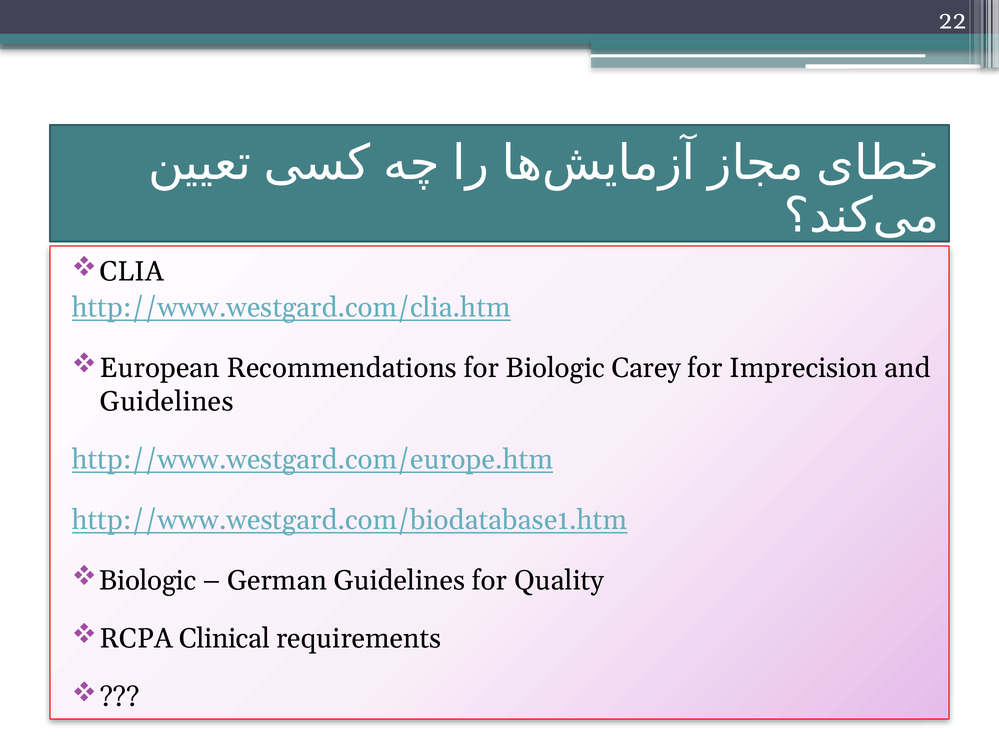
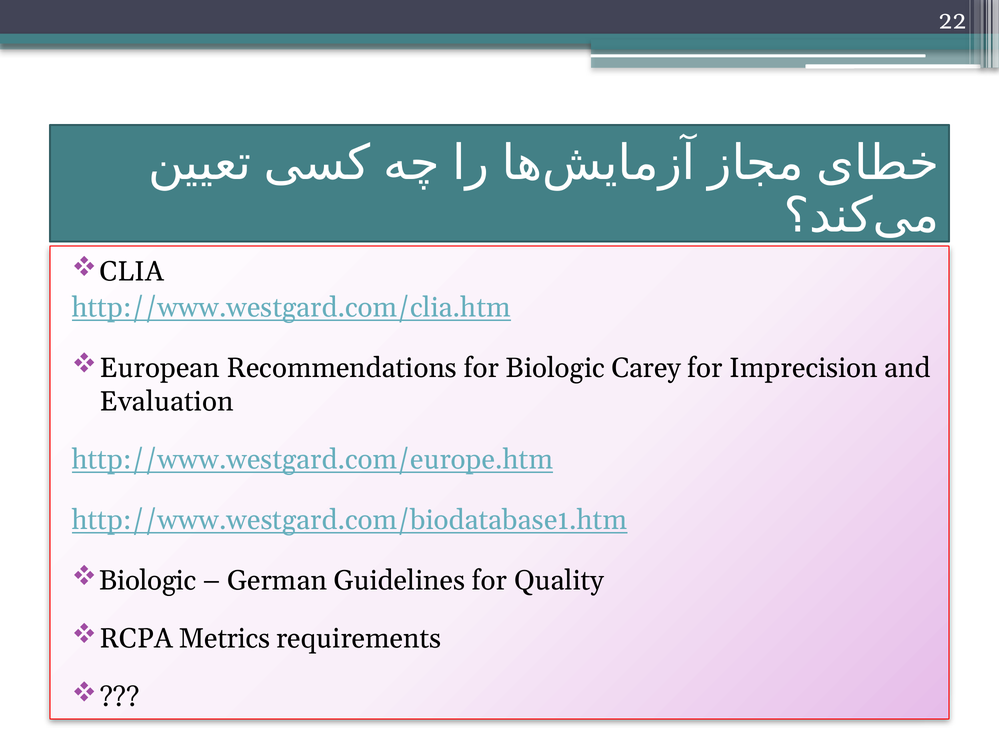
Guidelines: Guidelines -> Evaluation (167, 401)
Clinical: Clinical -> Metrics (224, 638)
